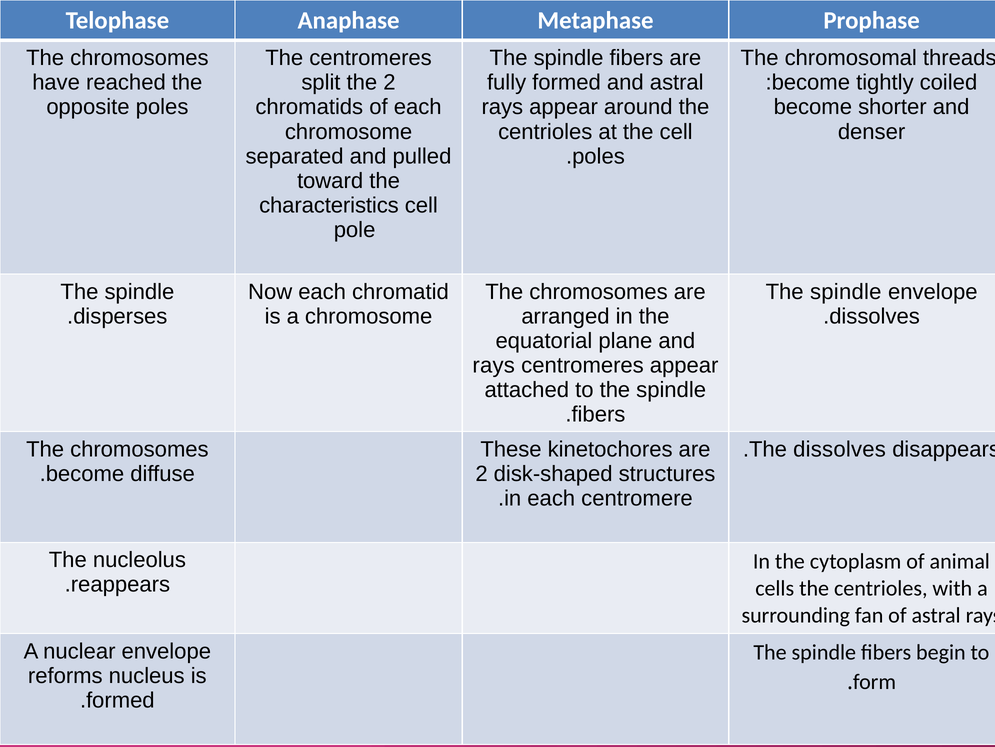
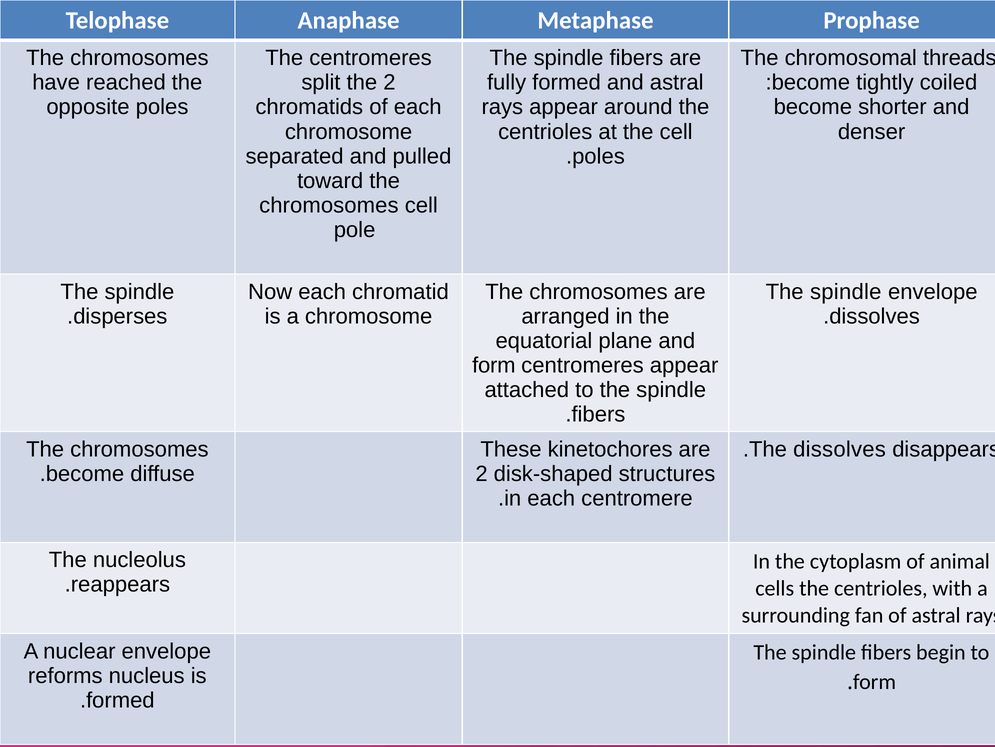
characteristics: characteristics -> chromosomes (329, 205)
rays: rays -> form (494, 365)
